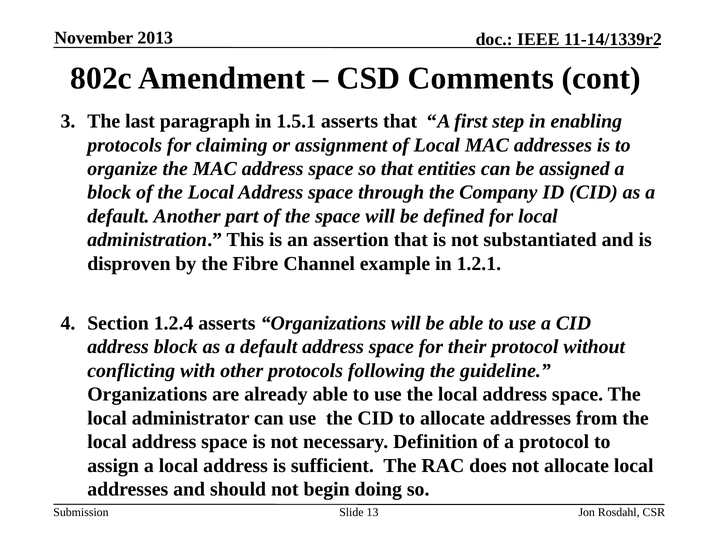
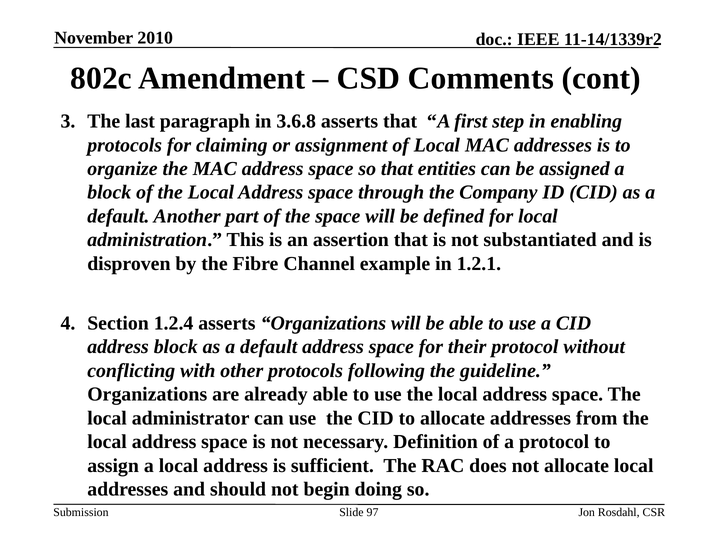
2013: 2013 -> 2010 (155, 38)
1.5.1: 1.5.1 -> 3.6.8 (296, 121)
13: 13 -> 97 (373, 512)
